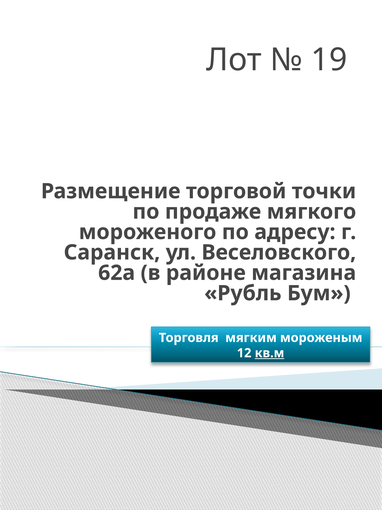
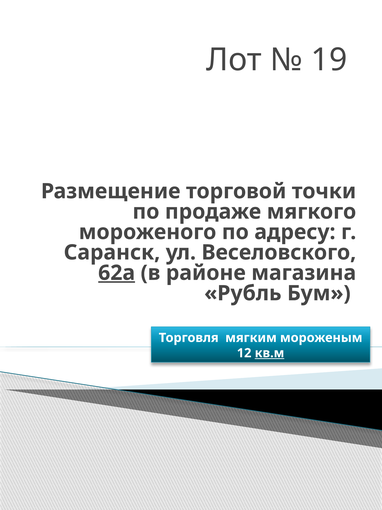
62а underline: none -> present (117, 273)
